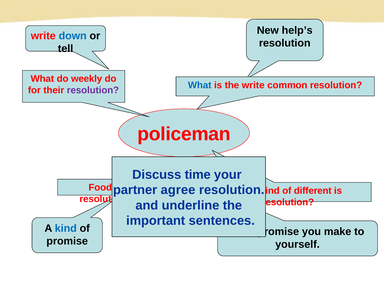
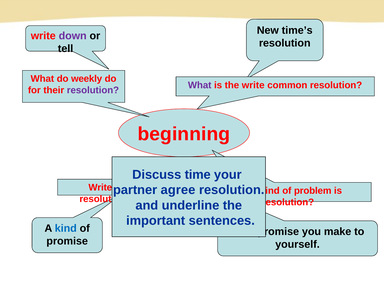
help’s: help’s -> time’s (297, 30)
down colour: blue -> purple (73, 36)
What colour: blue -> purple (200, 85)
policeman: policeman -> beginning (184, 134)
Food: Food -> Write (100, 188)
different: different -> problem (313, 191)
